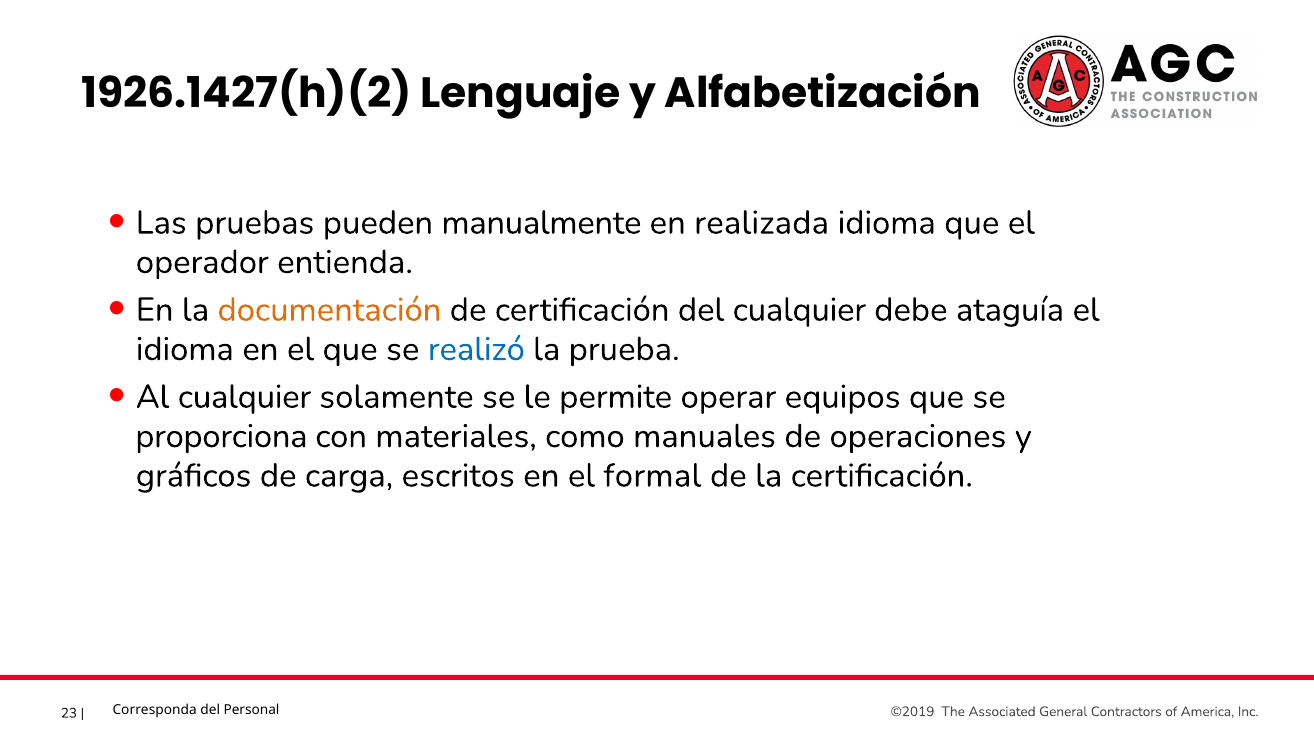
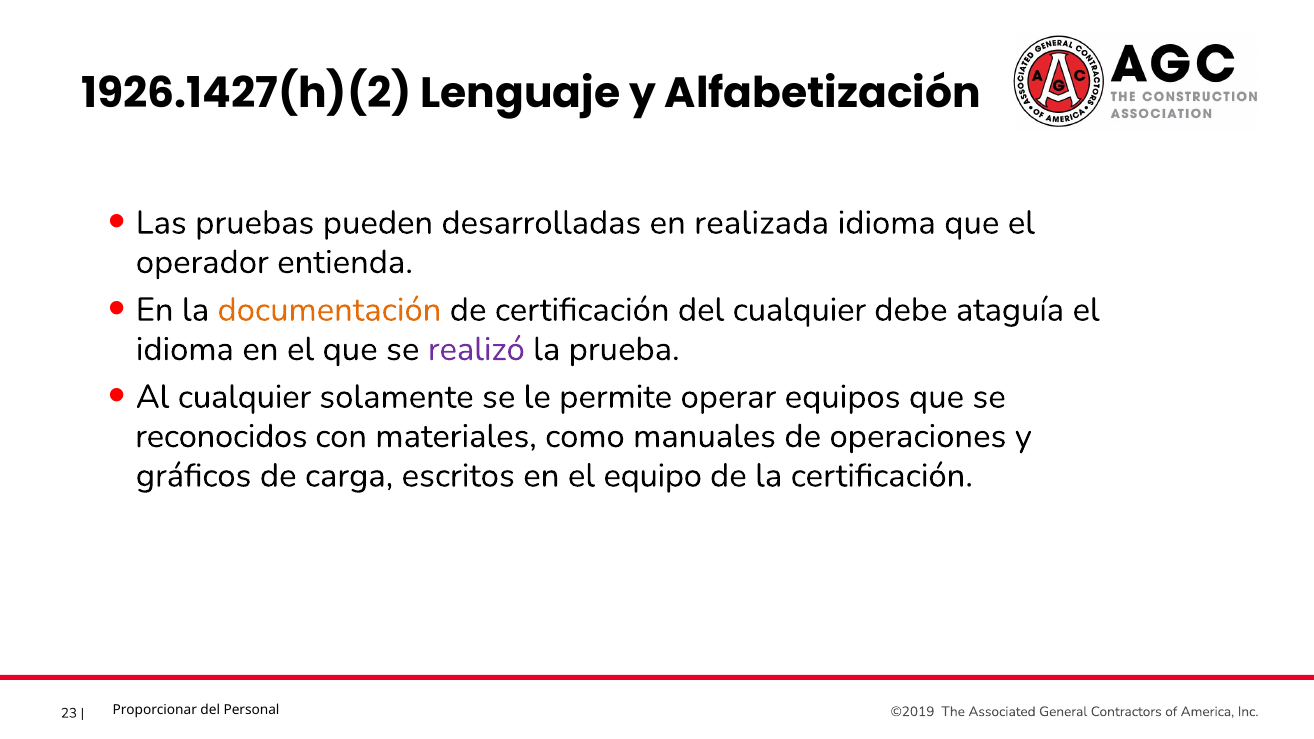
manualmente: manualmente -> desarrolladas (541, 223)
realizó colour: blue -> purple (476, 349)
proporciona: proporciona -> reconocidos (221, 436)
formal: formal -> equipo (653, 476)
Corresponda: Corresponda -> Proporcionar (155, 710)
